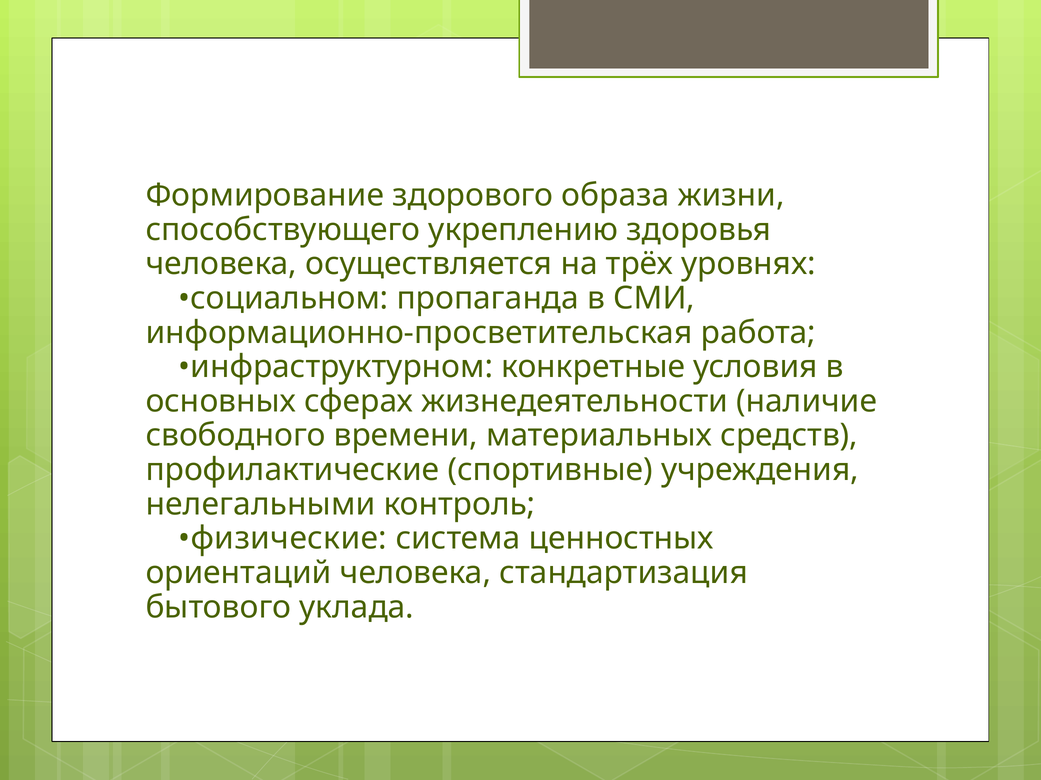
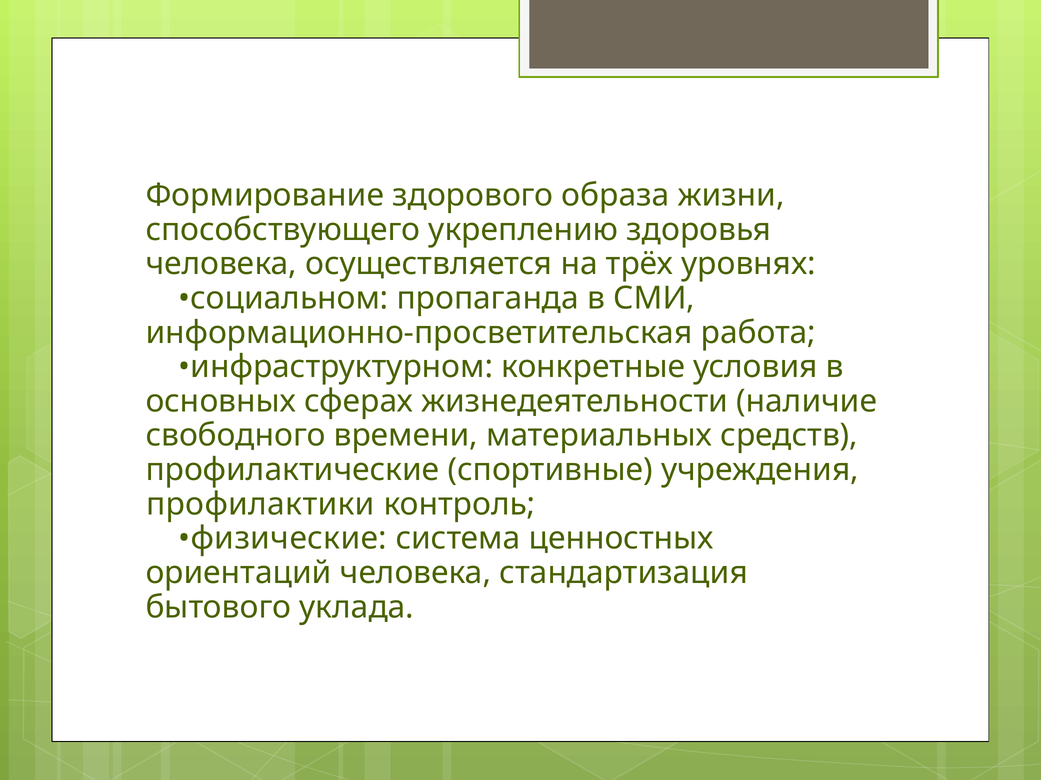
нелегальными: нелегальными -> профилактики (260, 505)
